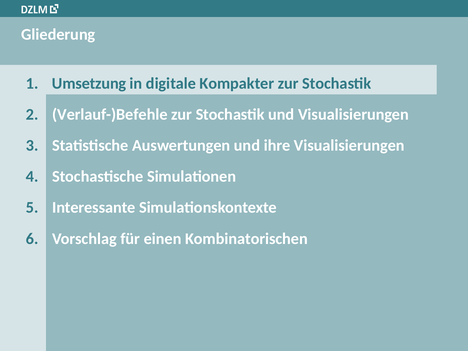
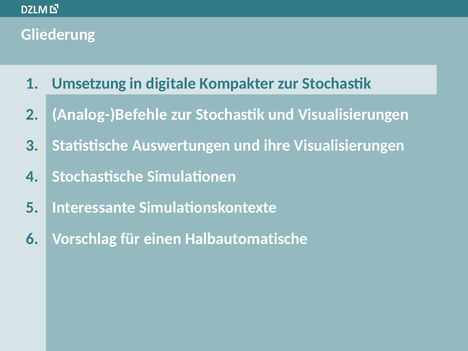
Verlauf-)Befehle: Verlauf-)Befehle -> Analog-)Befehle (110, 114)
Kombinatorischen: Kombinatorischen -> Halbautomatische (246, 239)
